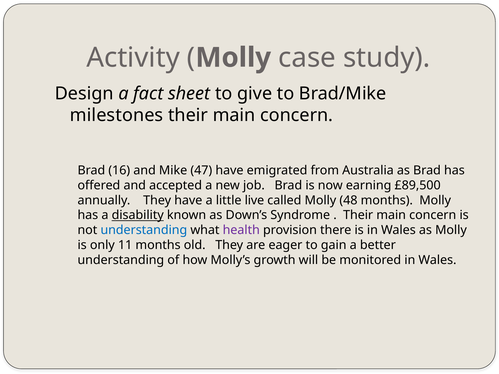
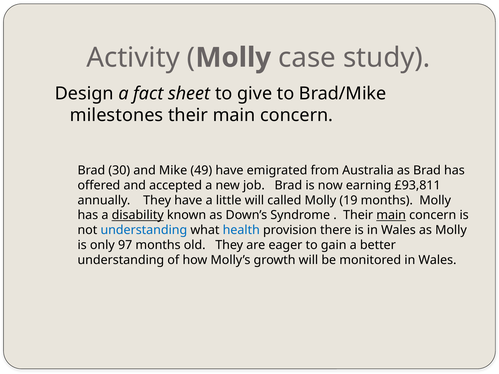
16: 16 -> 30 (119, 170)
47: 47 -> 49 (201, 170)
£89,500: £89,500 -> £93,811 (418, 185)
little live: live -> will (254, 200)
48: 48 -> 19 (348, 200)
main underline: none -> present (391, 215)
health colour: purple -> blue (241, 230)
11: 11 -> 97 (125, 245)
